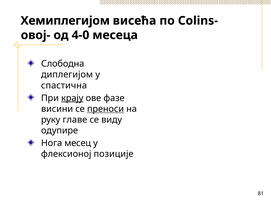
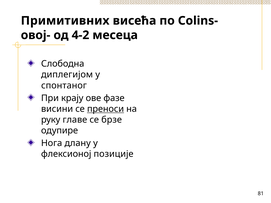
Хемиплегијом: Хемиплегијом -> Примитивних (65, 21)
4-0: 4-0 -> 4-2 (80, 35)
спастична: спастична -> спонтаног (64, 86)
крају underline: present -> none (72, 98)
виду: виду -> брзе (112, 120)
месец: месец -> длану (78, 143)
